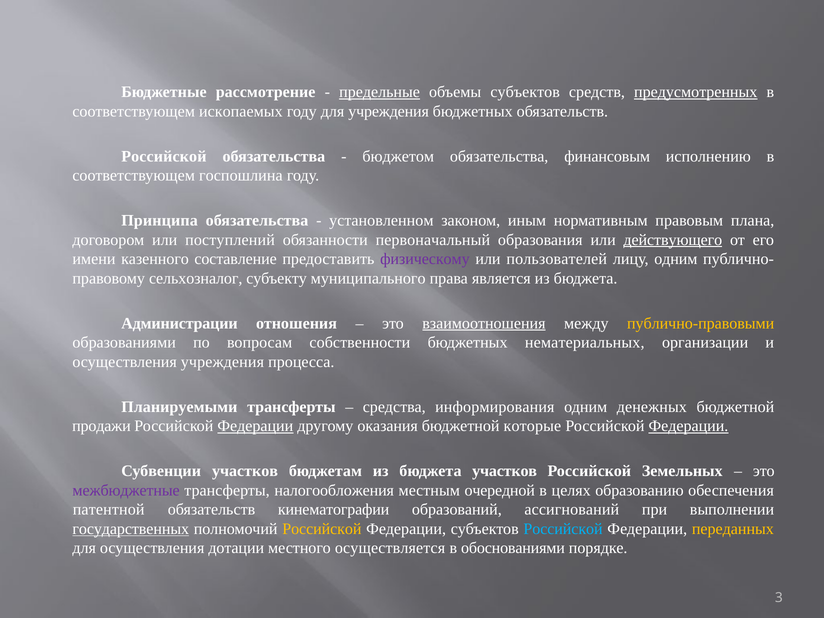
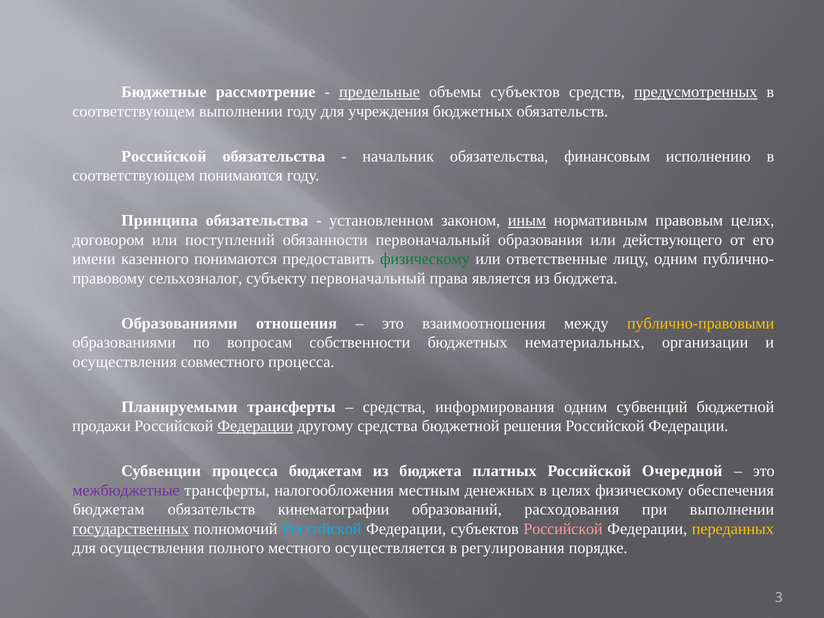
соответствующем ископаемых: ископаемых -> выполнении (241, 111)
бюджетом: бюджетом -> начальник (398, 156)
соответствующем госпошлина: госпошлина -> понимаются (241, 176)
иным underline: none -> present (527, 221)
правовым плана: плана -> целях (753, 221)
действующего underline: present -> none (673, 240)
казенного составление: составление -> понимаются (236, 259)
физическому colour: purple -> green (425, 259)
пользователей: пользователей -> ответственные (557, 259)
субъекту муниципального: муниципального -> первоначальный (368, 278)
Администрации: Администрации -> Образованиями (179, 323)
взаимоотношения underline: present -> none (484, 323)
осуществления учреждения: учреждения -> совместного (223, 362)
денежных: денежных -> субвенций (652, 407)
другому оказания: оказания -> средства (388, 426)
которые: которые -> решения (533, 426)
Федерации underline: present -> none (688, 426)
Субвенции участков: участков -> процесса (245, 471)
бюджета участков: участков -> платных (505, 471)
Земельных: Земельных -> Очередной (682, 471)
очередной: очередной -> денежных (500, 490)
целях образованию: образованию -> физическому (639, 490)
патентной: патентной -> бюджетам (109, 510)
ассигнований: ассигнований -> расходования (572, 510)
Российской colour: yellow -> light blue (322, 529)
Российской colour: light blue -> pink (563, 529)
дотации: дотации -> полного (236, 548)
обоснованиями: обоснованиями -> регулирования (513, 548)
